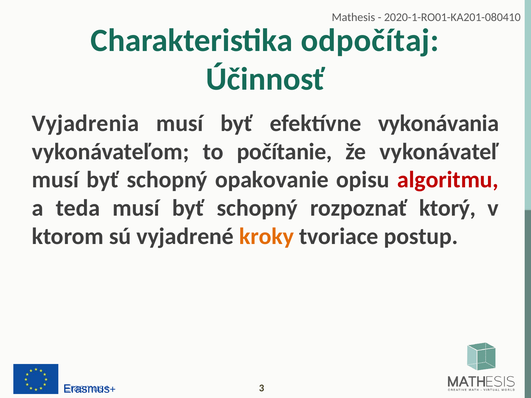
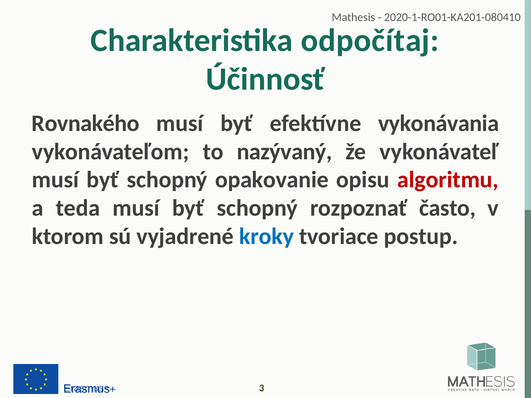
Vyjadrenia: Vyjadrenia -> Rovnakého (86, 123)
počítanie: počítanie -> nazývaný (284, 152)
ktorý: ktorý -> často (448, 208)
kroky colour: orange -> blue (267, 237)
